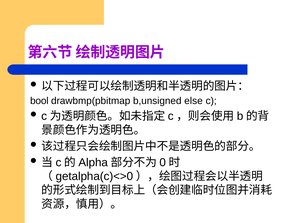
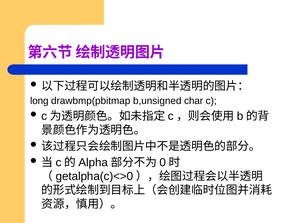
bool: bool -> long (39, 101)
else: else -> char (194, 101)
